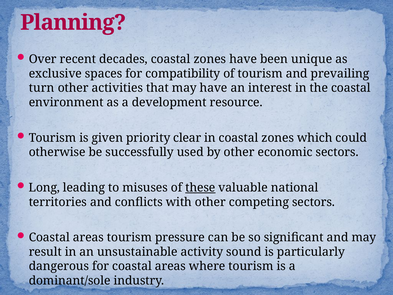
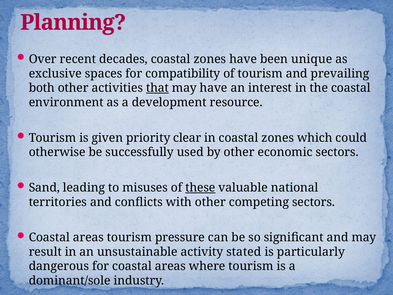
turn: turn -> both (42, 88)
that underline: none -> present (157, 88)
Long: Long -> Sand (44, 187)
sound: sound -> stated (244, 252)
